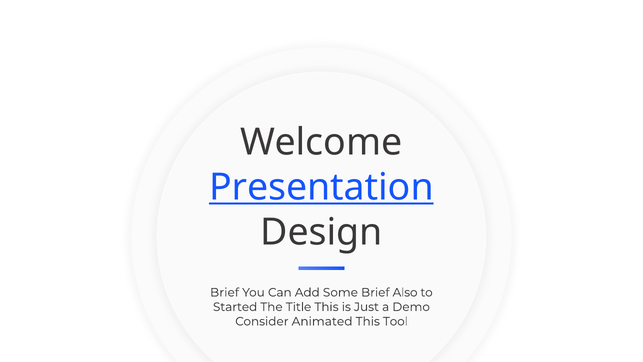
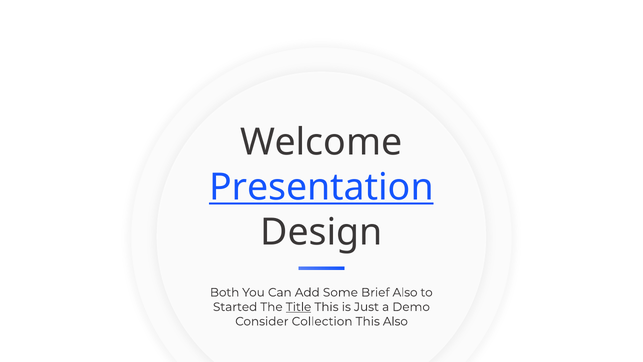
Brief: Brief -> Both (225, 292)
Title underline: none -> present (299, 307)
Animated: Animated -> Collection (322, 321)
This Tool: Tool -> Also (395, 321)
